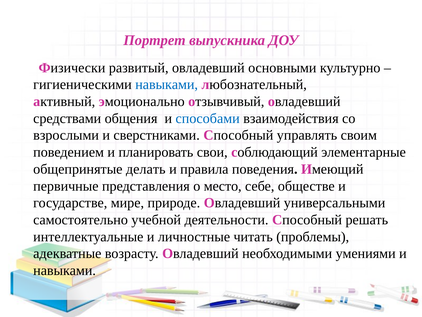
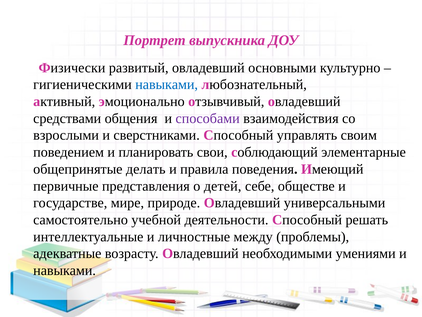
способами colour: blue -> purple (208, 118)
место: место -> детей (223, 186)
читать: читать -> между (253, 236)
